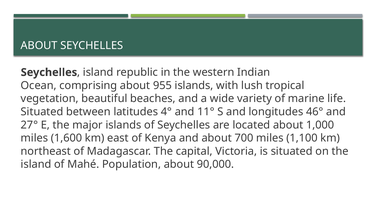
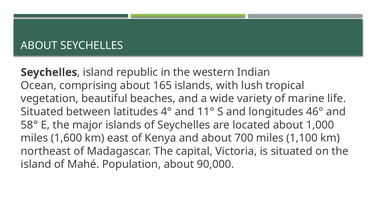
955: 955 -> 165 (162, 86)
27°: 27° -> 58° (29, 125)
